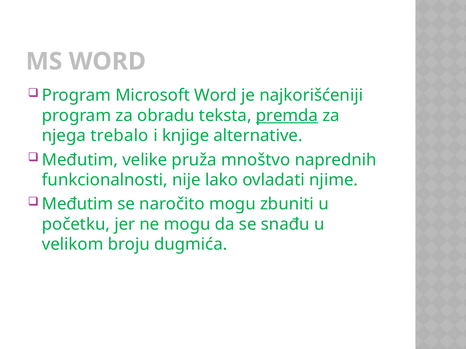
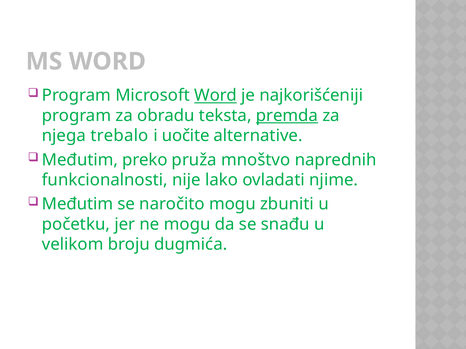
Word underline: none -> present (216, 96)
knjige: knjige -> uočite (186, 136)
velike: velike -> preko (145, 160)
